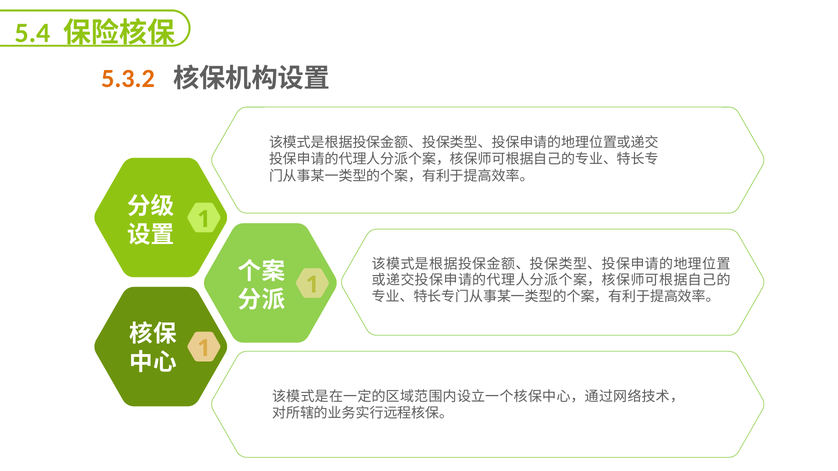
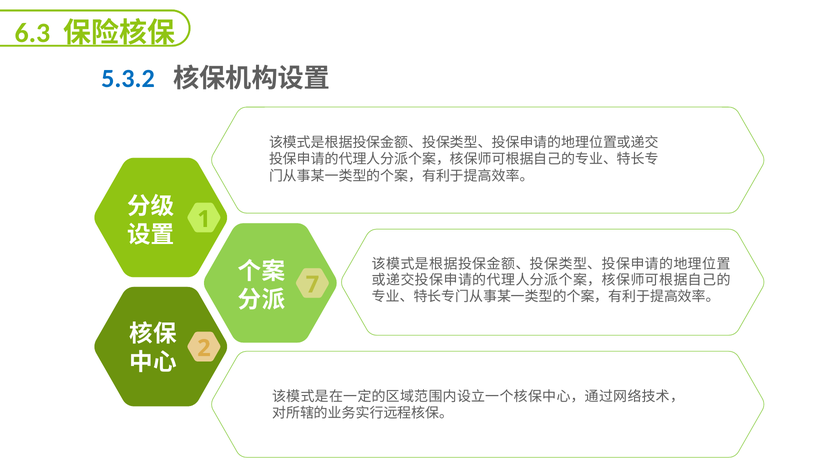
5.4: 5.4 -> 6.3 (32, 33)
5.3.2 colour: orange -> blue (128, 79)
1: 1 -> 7 (312, 285)
1: 1 -> 2 (204, 349)
